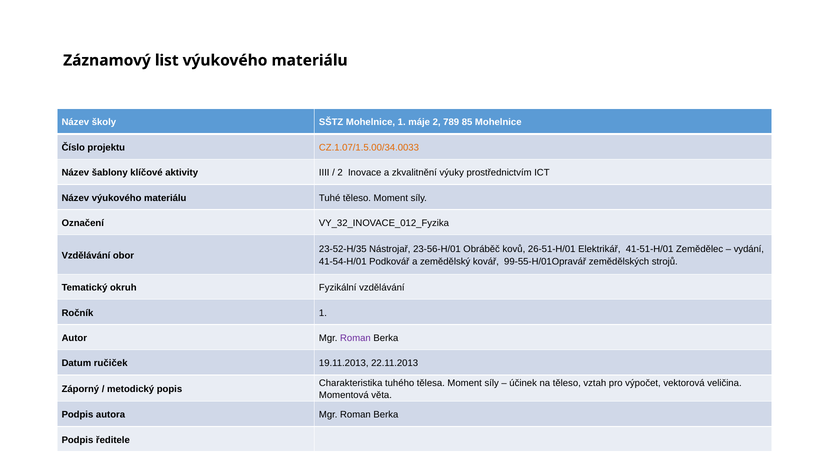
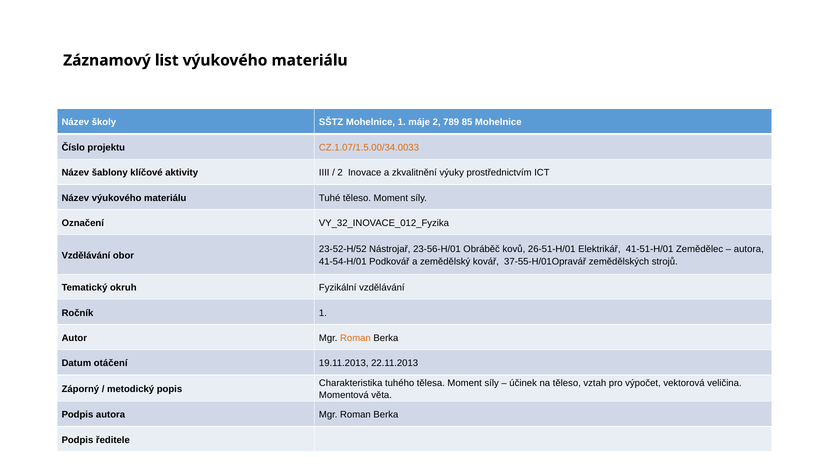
23-52-H/35: 23-52-H/35 -> 23-52-H/52 (343, 250)
vydání: vydání -> autora (749, 250)
99-55-H/01Opravář: 99-55-H/01Opravář -> 37-55-H/01Opravář (545, 262)
Roman colour: purple -> orange (355, 338)
ručiček: ručiček -> otáčení (111, 364)
